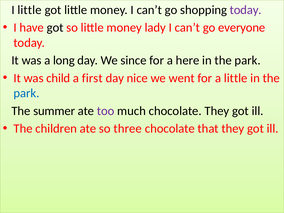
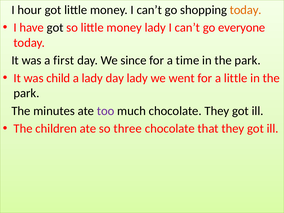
I little: little -> hour (30, 10)
today colour: purple -> orange (246, 10)
long: long -> first (64, 60)
here: here -> time (188, 60)
a first: first -> lady (92, 78)
day nice: nice -> lady (137, 78)
park colour: blue -> black (26, 93)
summer: summer -> minutes (54, 111)
